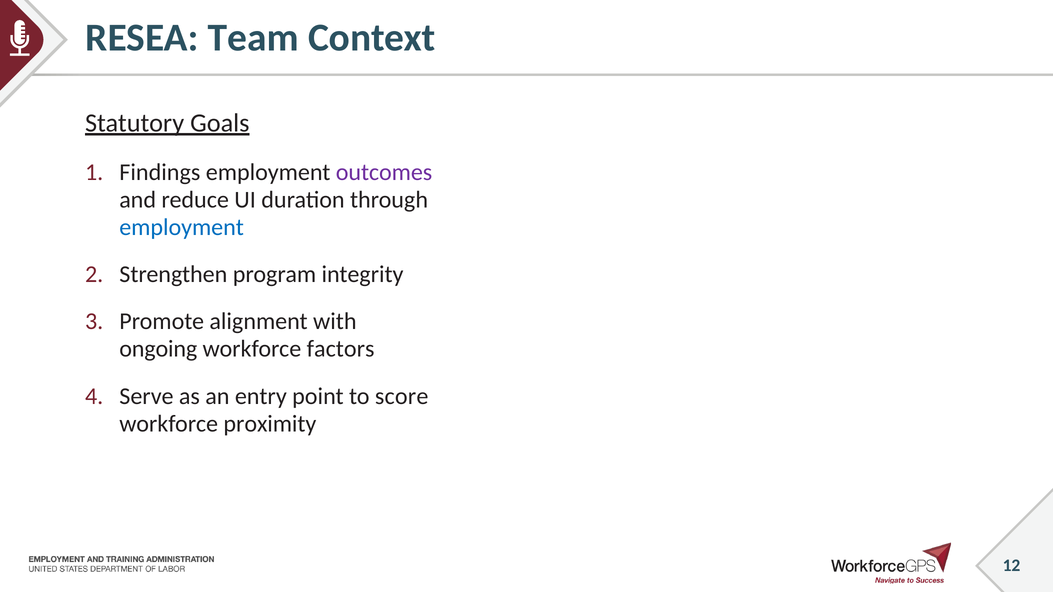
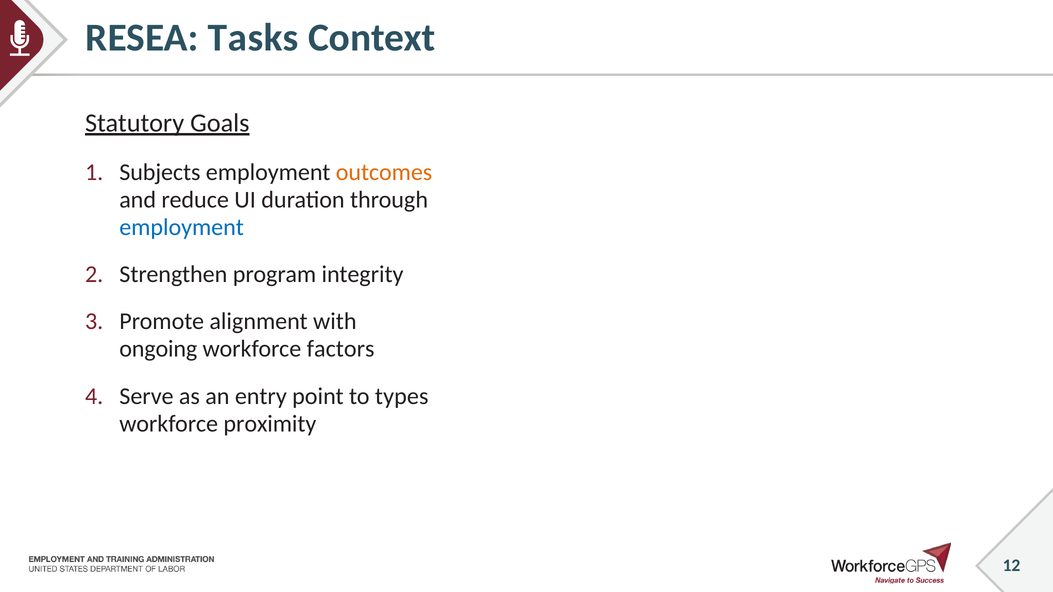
Team: Team -> Tasks (253, 38)
Findings: Findings -> Subjects (160, 172)
outcomes colour: purple -> orange (384, 172)
score: score -> types (402, 396)
